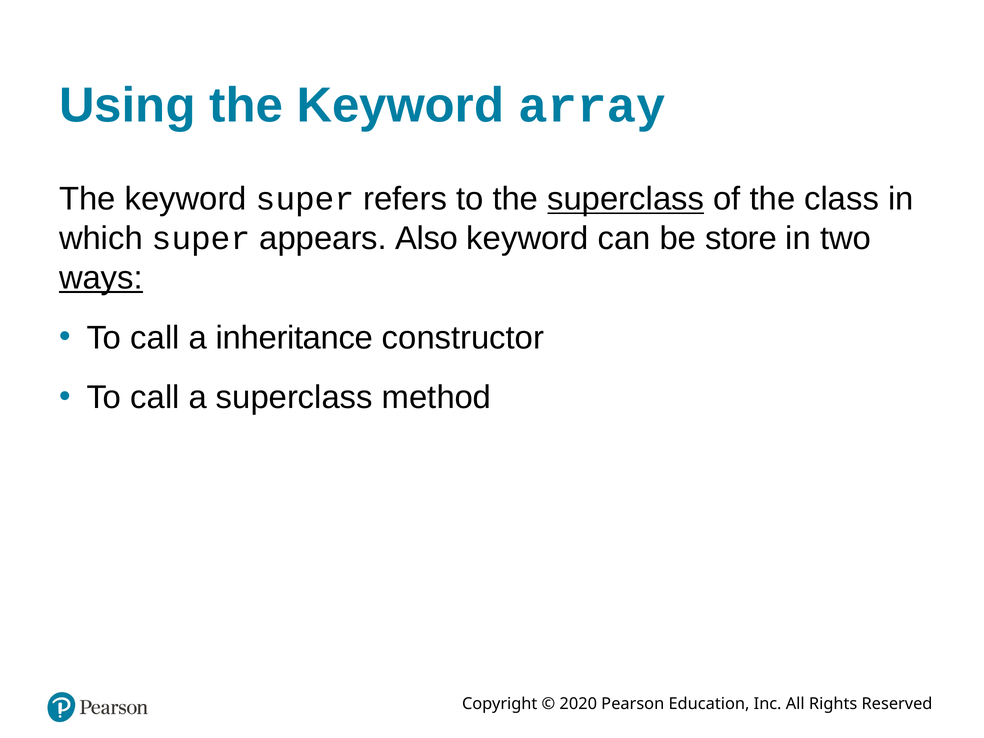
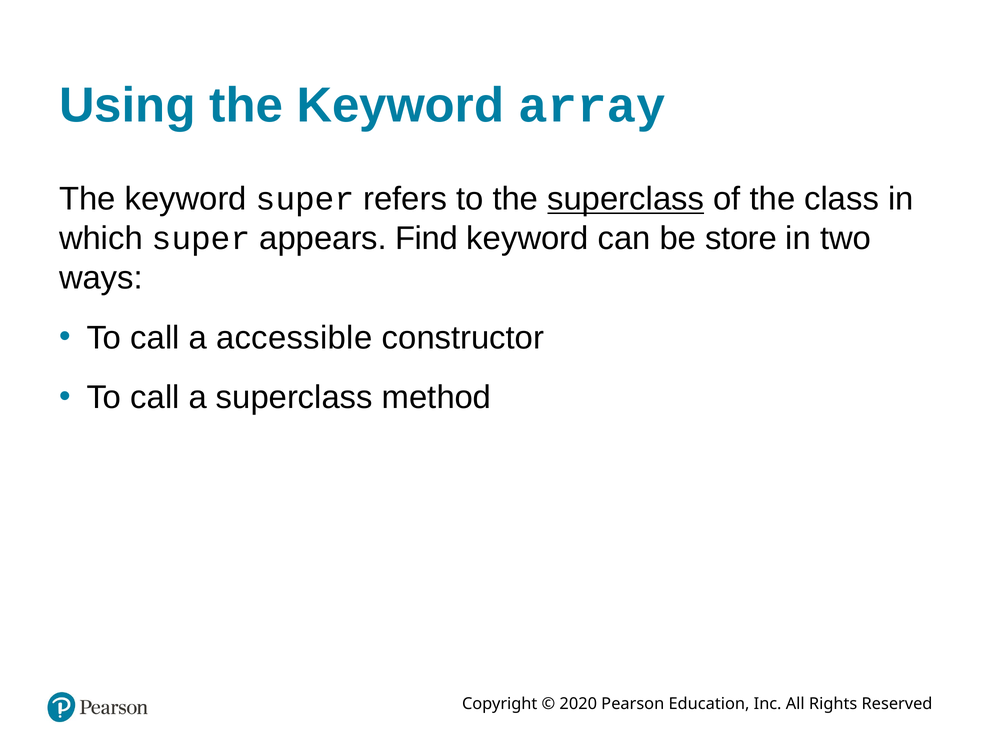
Also: Also -> Find (427, 239)
ways underline: present -> none (101, 278)
inheritance: inheritance -> accessible (294, 338)
